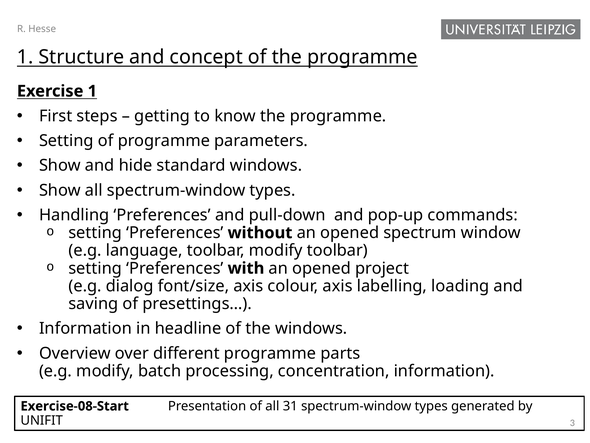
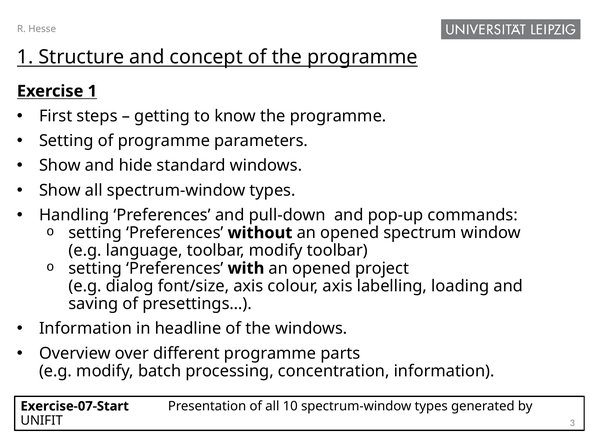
Exercise-08-Start: Exercise-08-Start -> Exercise-07-Start (75, 406)
31: 31 -> 10 (290, 406)
